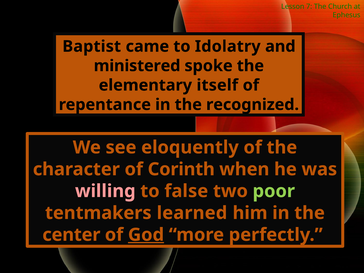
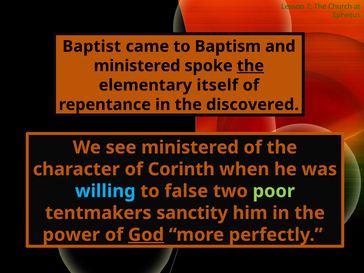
Idolatry: Idolatry -> Baptism (228, 46)
the underline: none -> present (250, 66)
recognized: recognized -> discovered (253, 105)
see eloquently: eloquently -> ministered (190, 147)
willing colour: pink -> light blue (105, 191)
learned: learned -> sanctity (192, 213)
center: center -> power (71, 235)
